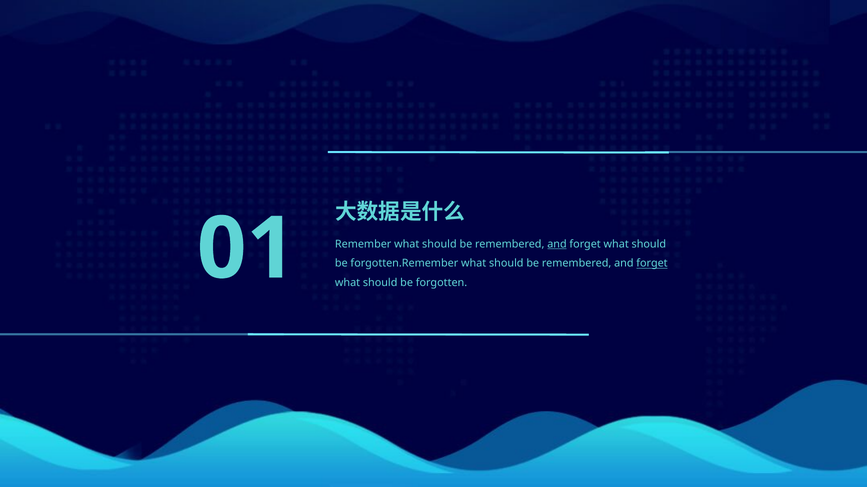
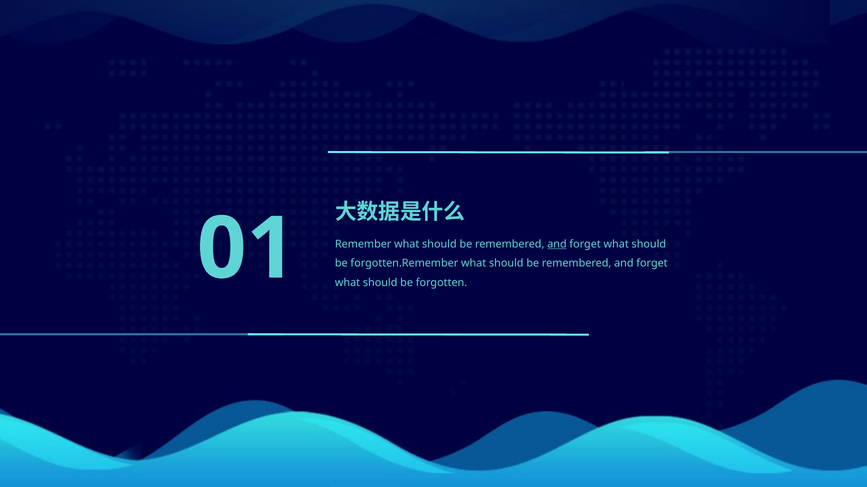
forget underline: present -> none (652, 264)
